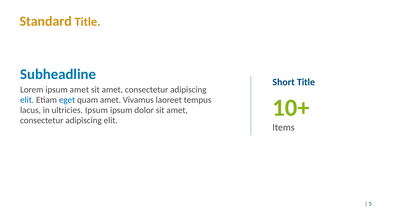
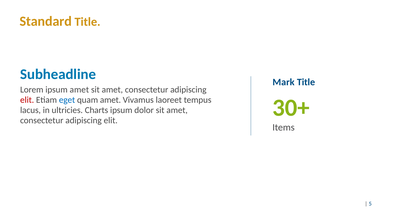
Short: Short -> Mark (284, 82)
elit colour: blue -> red (27, 100)
10+: 10+ -> 30+ (291, 108)
ultricies Ipsum: Ipsum -> Charts (97, 111)
